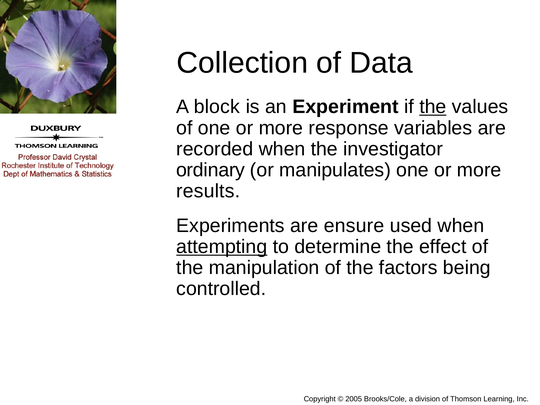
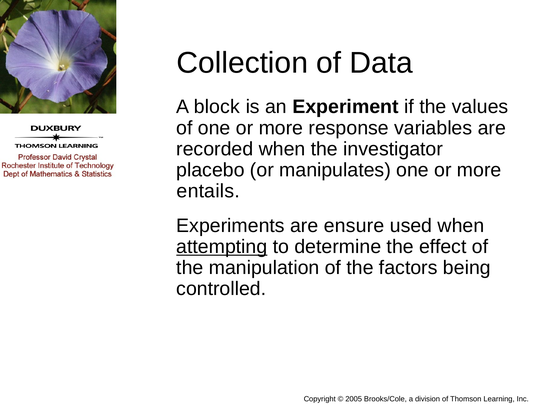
the underline: present -> none (433, 107)
ordinary: ordinary -> placebo (210, 170)
results: results -> entails (208, 191)
